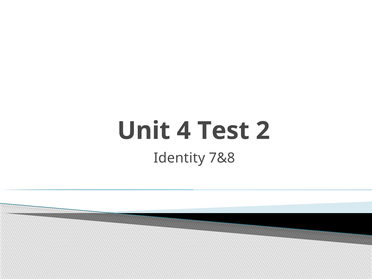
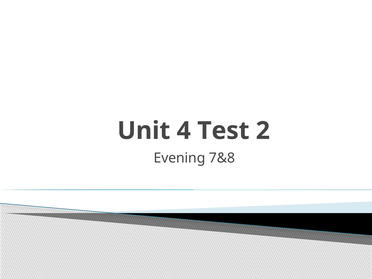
Identity: Identity -> Evening (180, 158)
